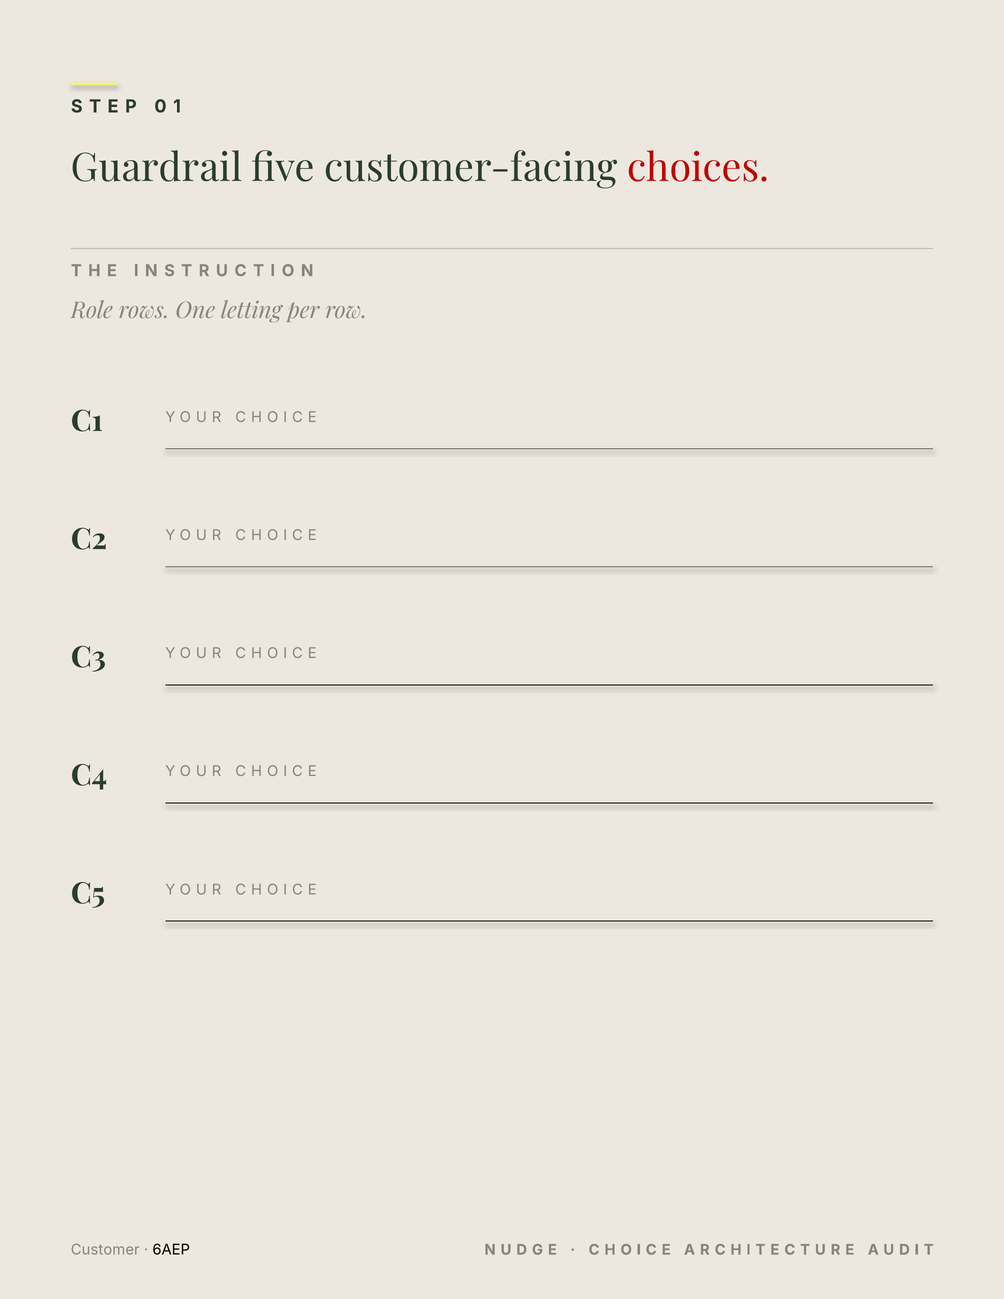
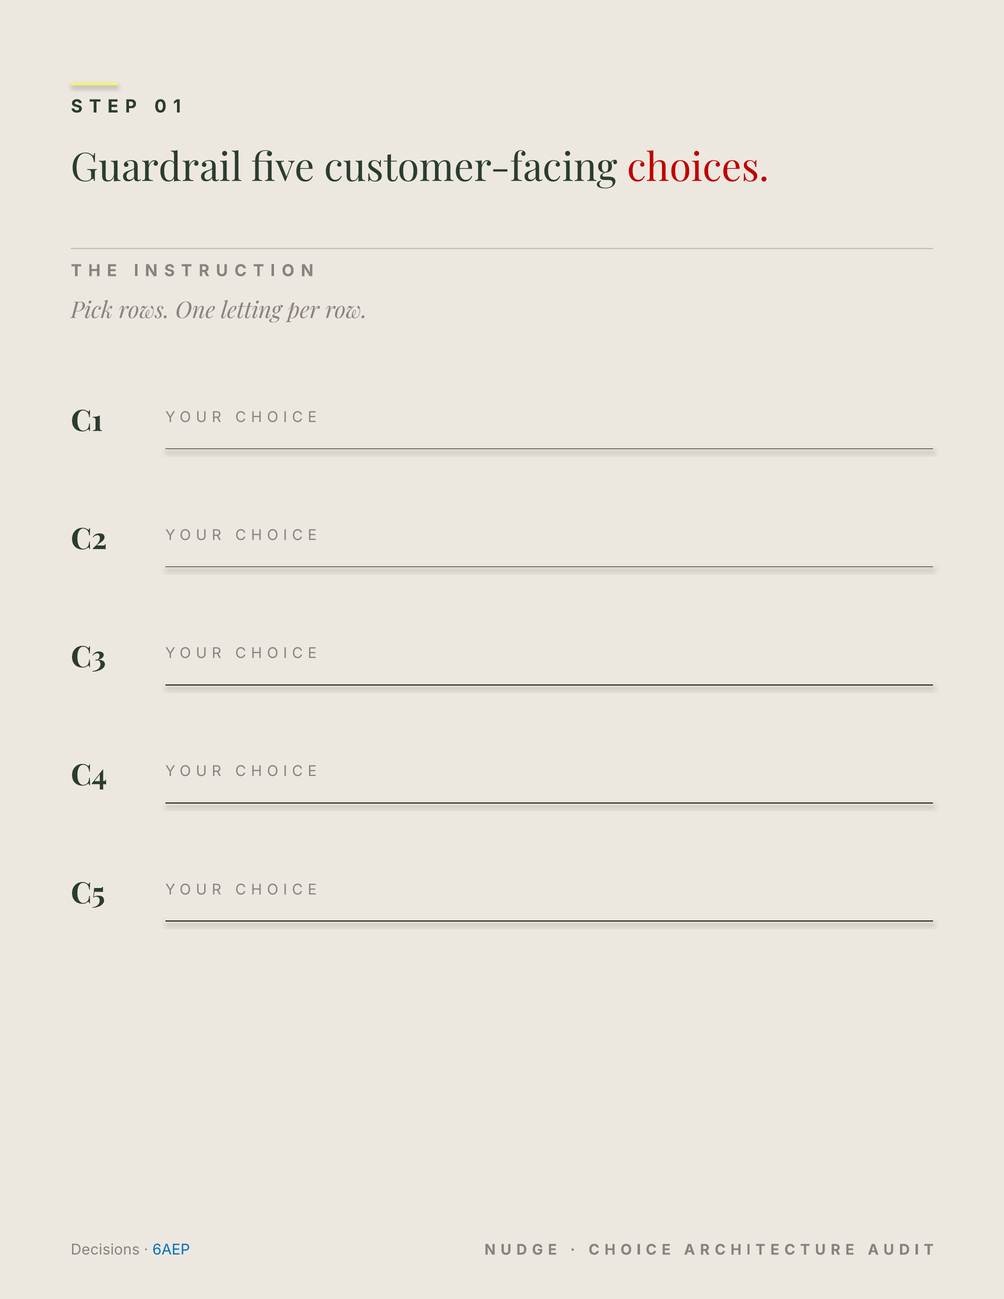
Role: Role -> Pick (92, 311)
Customer: Customer -> Decisions (105, 1250)
6AEP colour: black -> blue (171, 1250)
